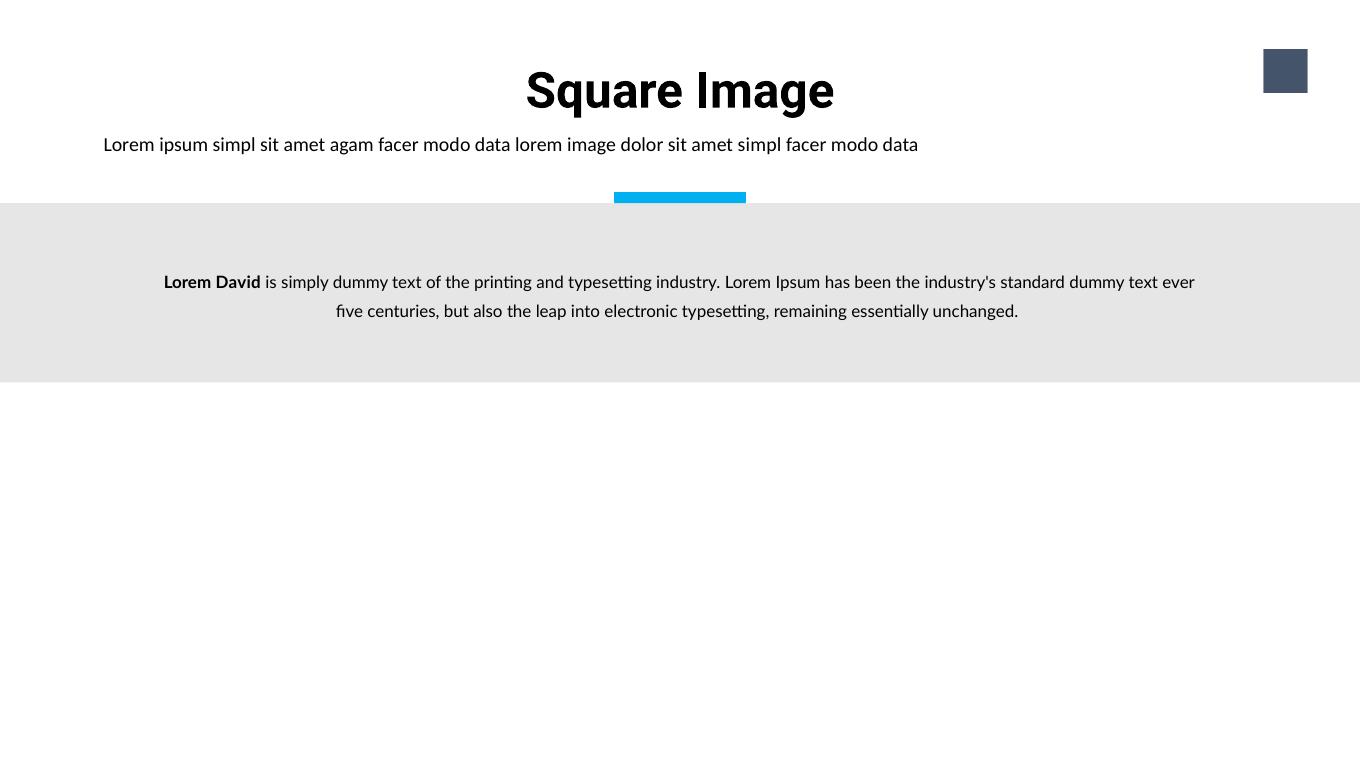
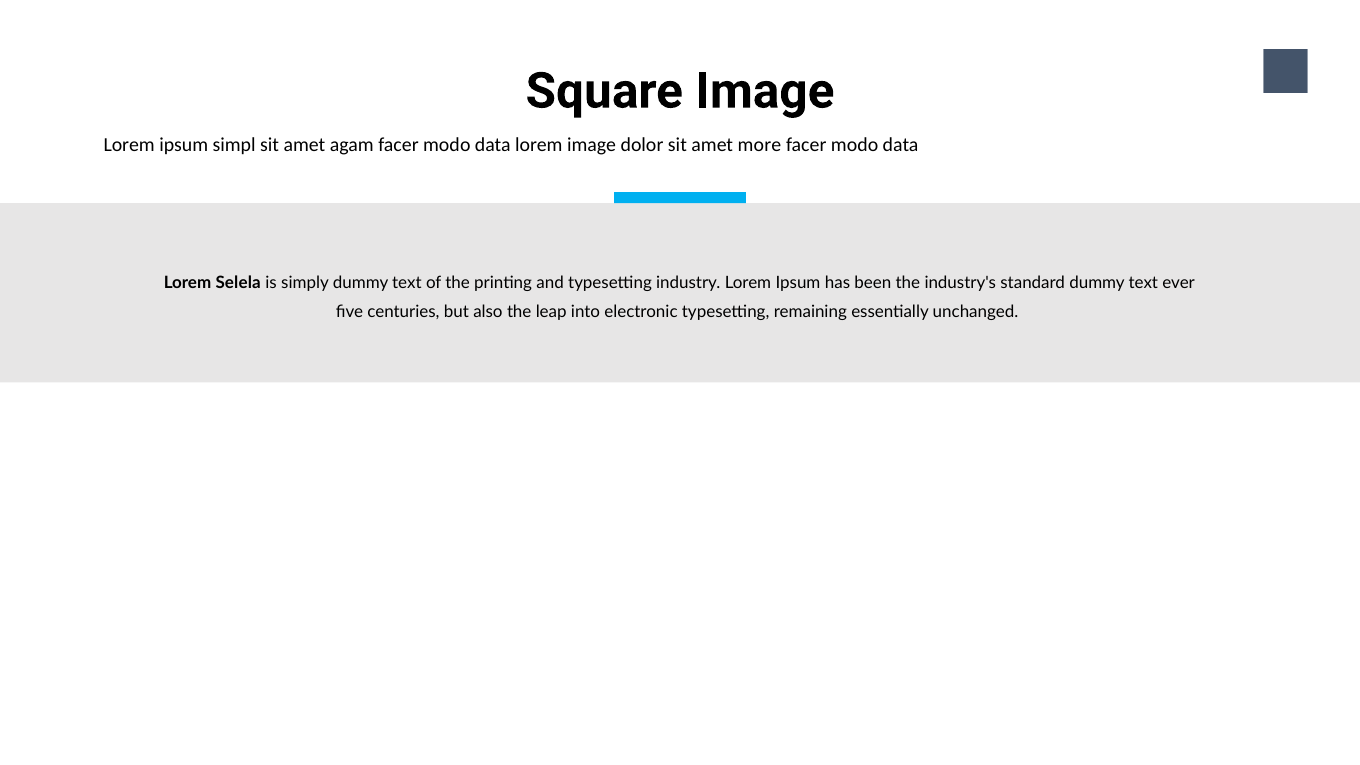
amet simpl: simpl -> more (760, 145)
David: David -> Selela (238, 283)
